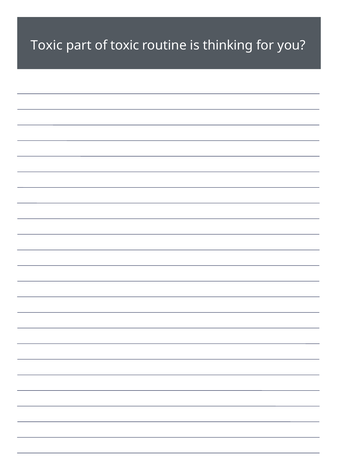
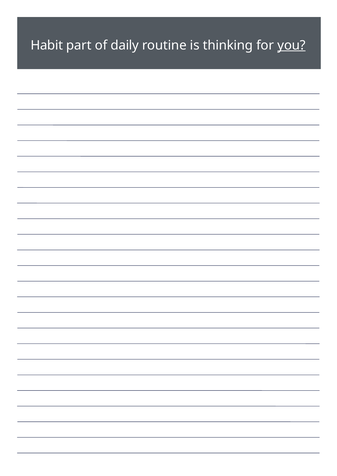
Toxic: Toxic -> Habit (47, 45)
of toxic: toxic -> daily (125, 45)
you underline: none -> present (291, 45)
